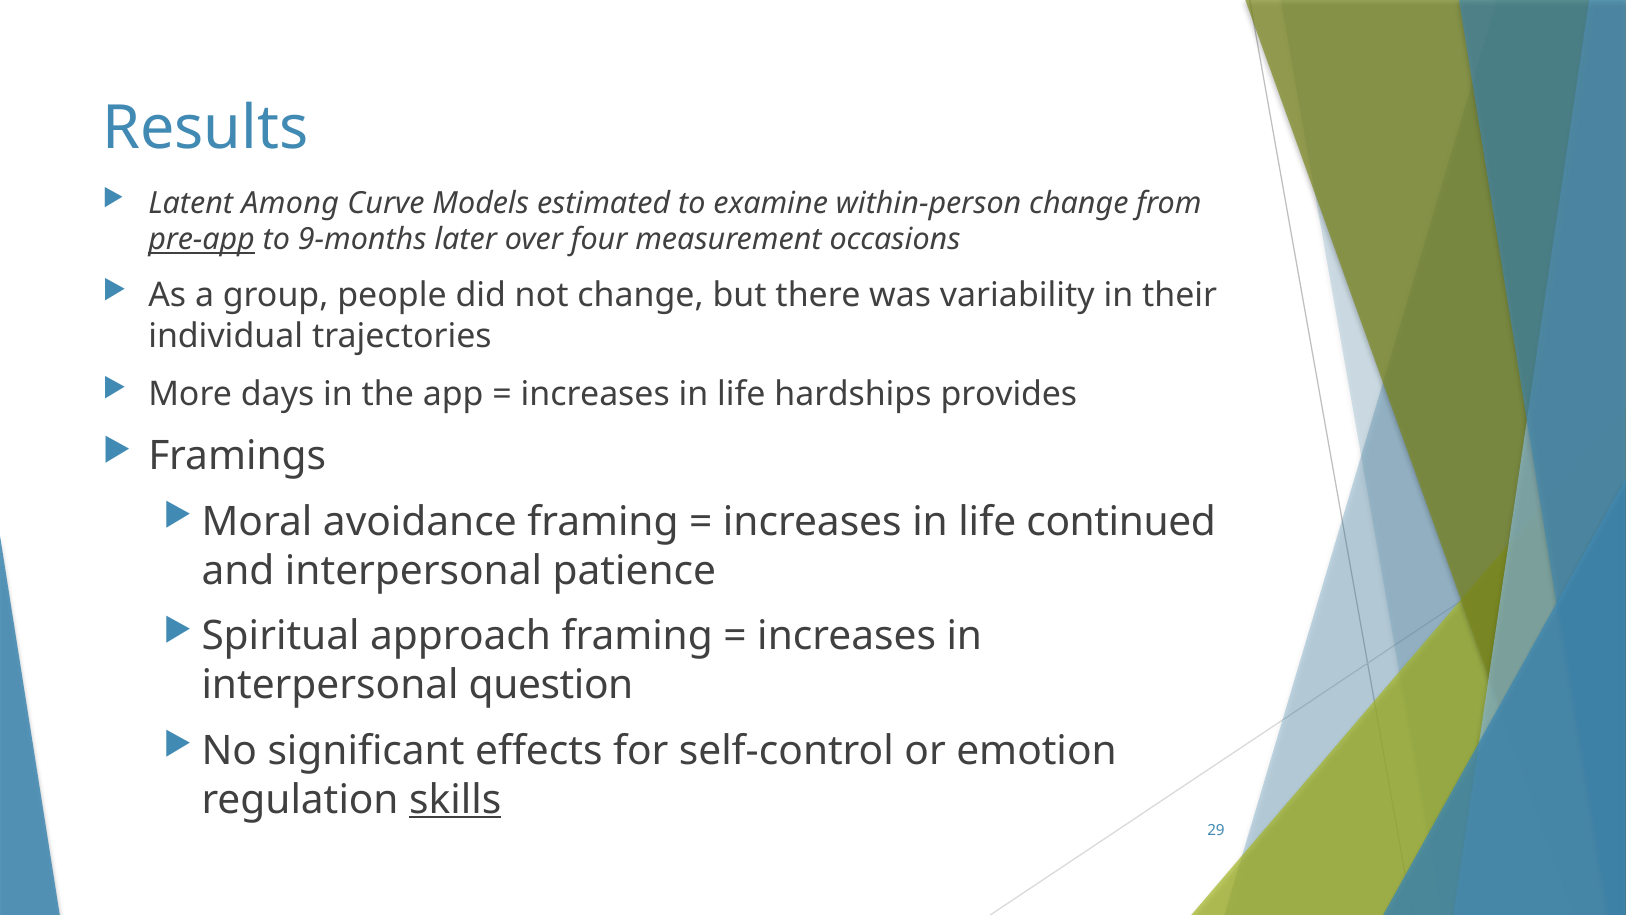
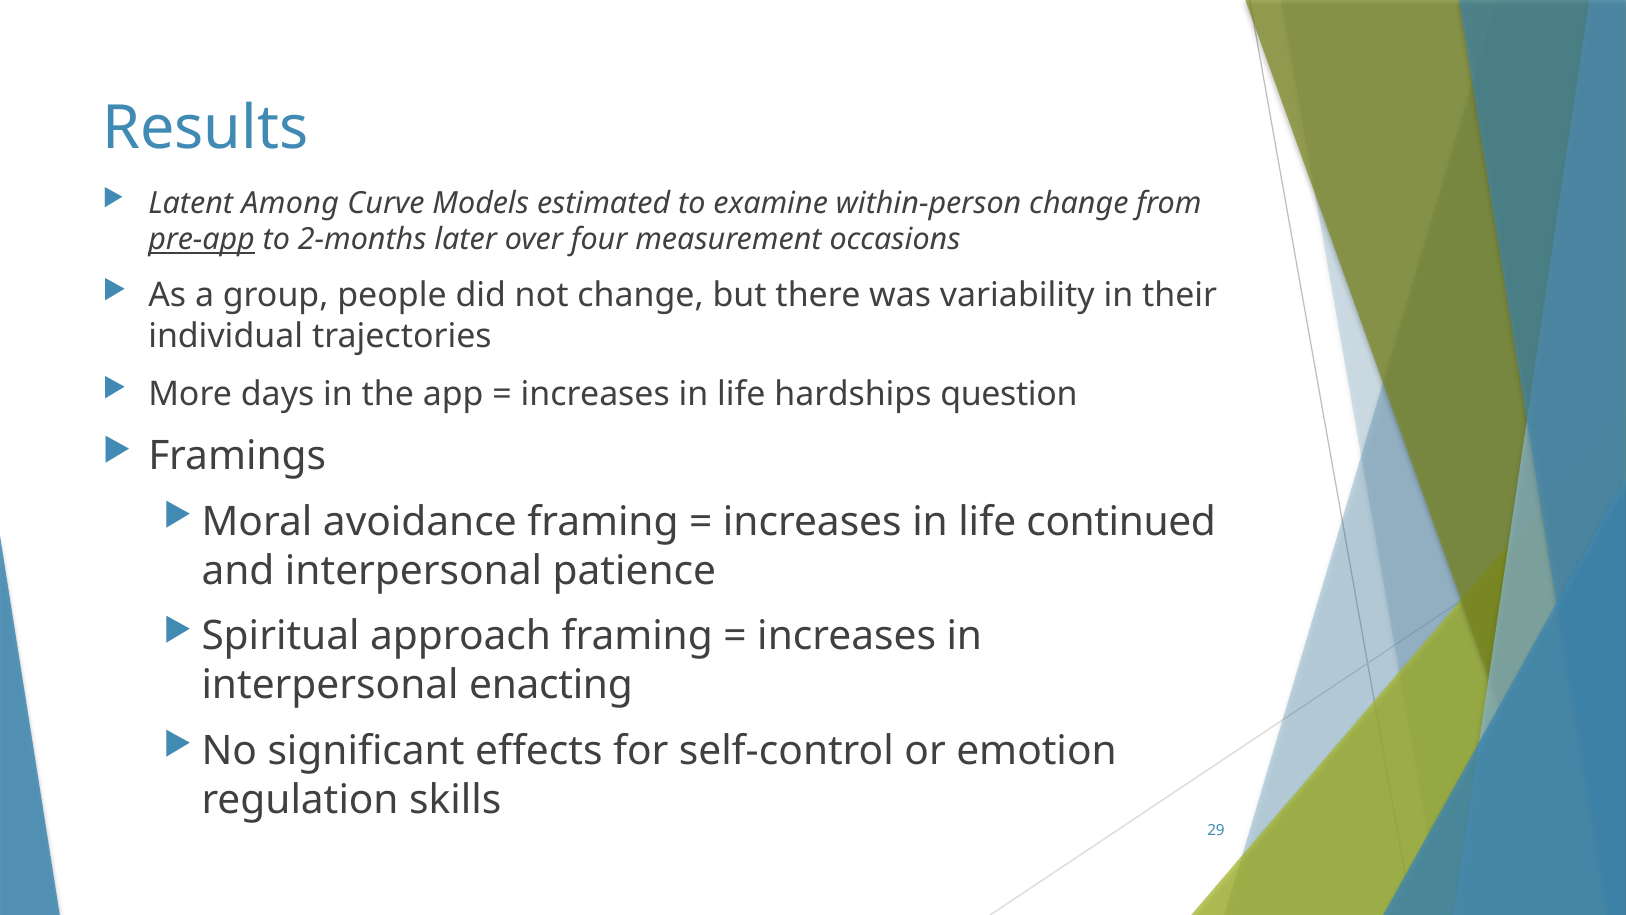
9-months: 9-months -> 2-months (362, 240)
provides: provides -> question (1009, 394)
question: question -> enacting (551, 685)
skills underline: present -> none (455, 799)
